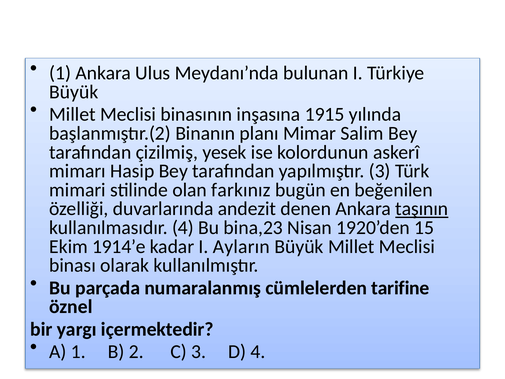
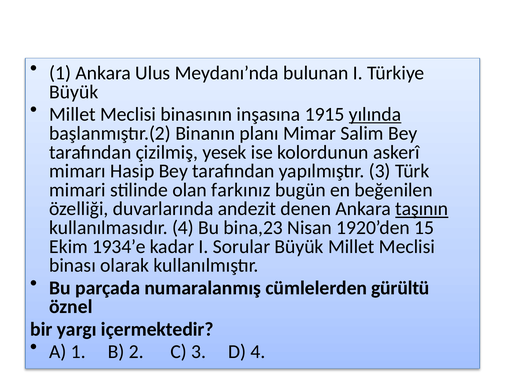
yılında underline: none -> present (375, 114)
1914’e: 1914’e -> 1934’e (119, 246)
Ayların: Ayların -> Sorular (242, 246)
tarifine: tarifine -> gürültü (400, 288)
